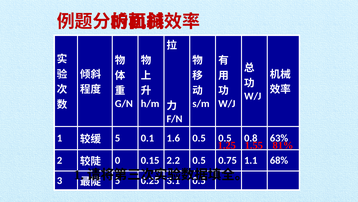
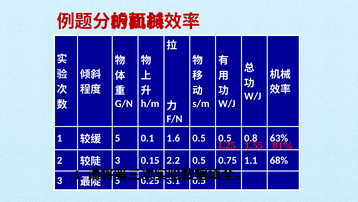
0: 0 -> 3 (118, 160)
